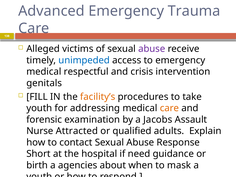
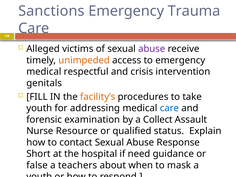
Advanced: Advanced -> Sanctions (51, 11)
unimpeded colour: blue -> orange (84, 60)
care colour: orange -> blue (169, 108)
Jacobs: Jacobs -> Collect (158, 120)
Attracted: Attracted -> Resource (77, 131)
adults: adults -> status (169, 131)
birth: birth -> false (37, 165)
agencies: agencies -> teachers (78, 165)
